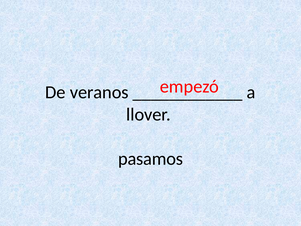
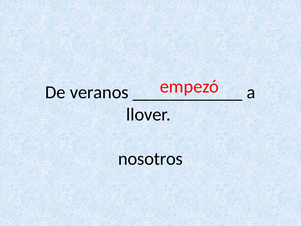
pasamos: pasamos -> nosotros (151, 159)
